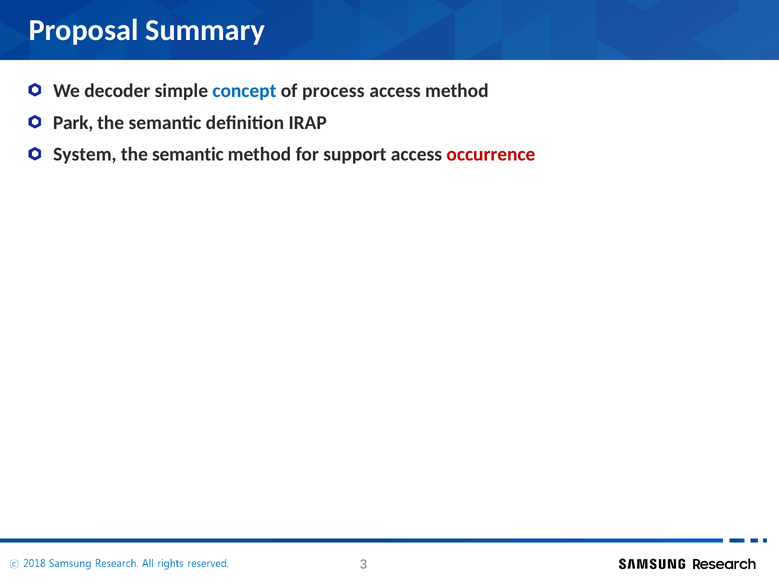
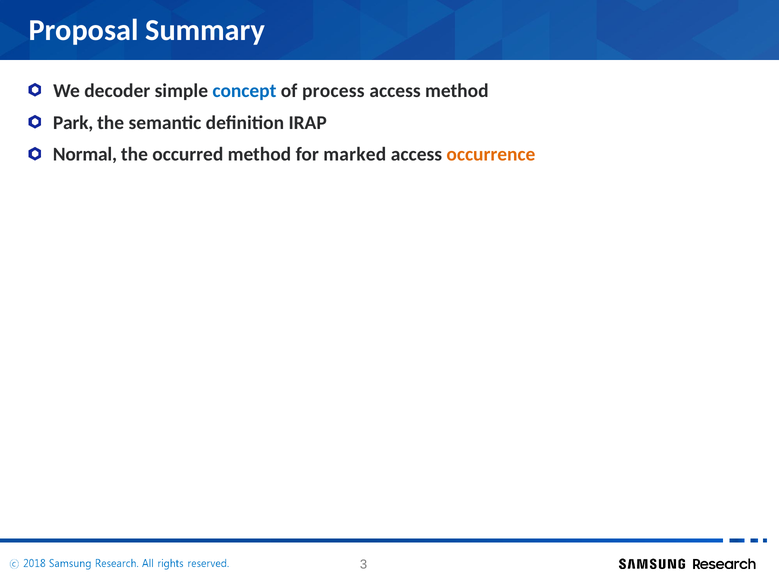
System: System -> Normal (85, 154)
semantic: semantic -> occurred (188, 154)
support: support -> marked (355, 154)
occurrence colour: red -> orange (491, 154)
